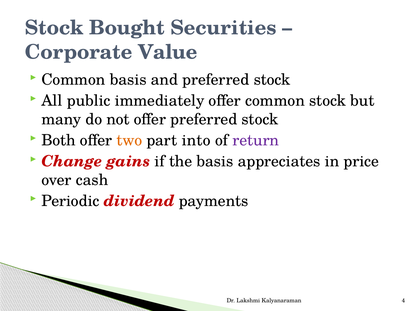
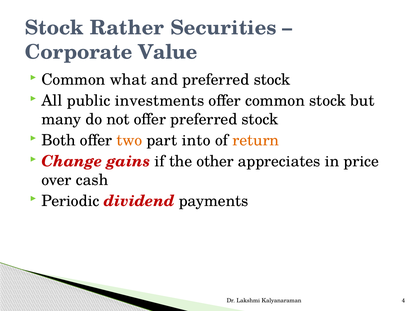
Bought: Bought -> Rather (127, 28)
Common basis: basis -> what (128, 80)
immediately: immediately -> investments (160, 101)
return colour: purple -> orange (256, 140)
the basis: basis -> other (215, 161)
